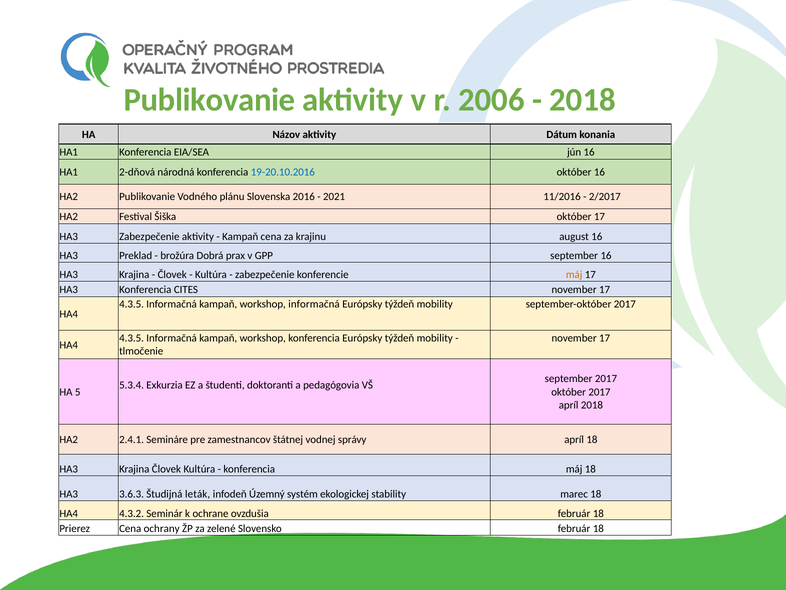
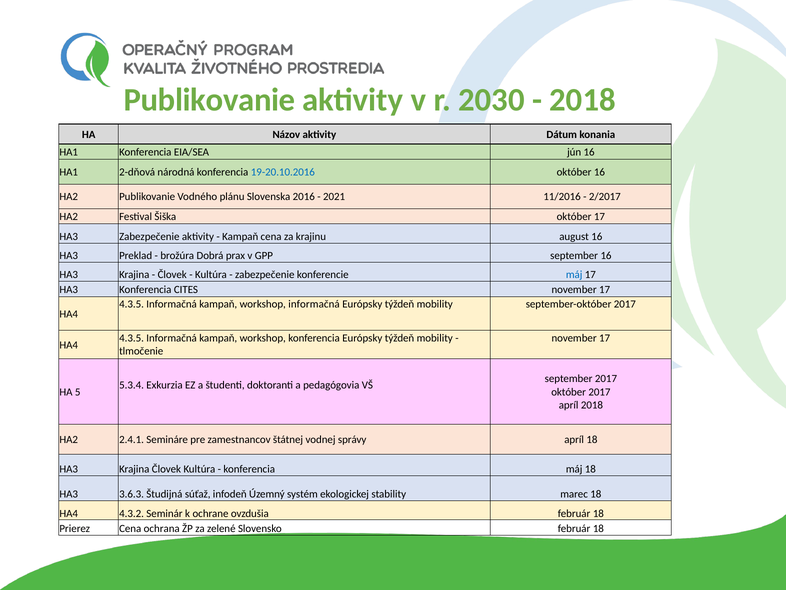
2006: 2006 -> 2030 (491, 100)
máj colour: orange -> blue (574, 275)
leták: leták -> súťaž (198, 494)
ochrany: ochrany -> ochrana (162, 528)
